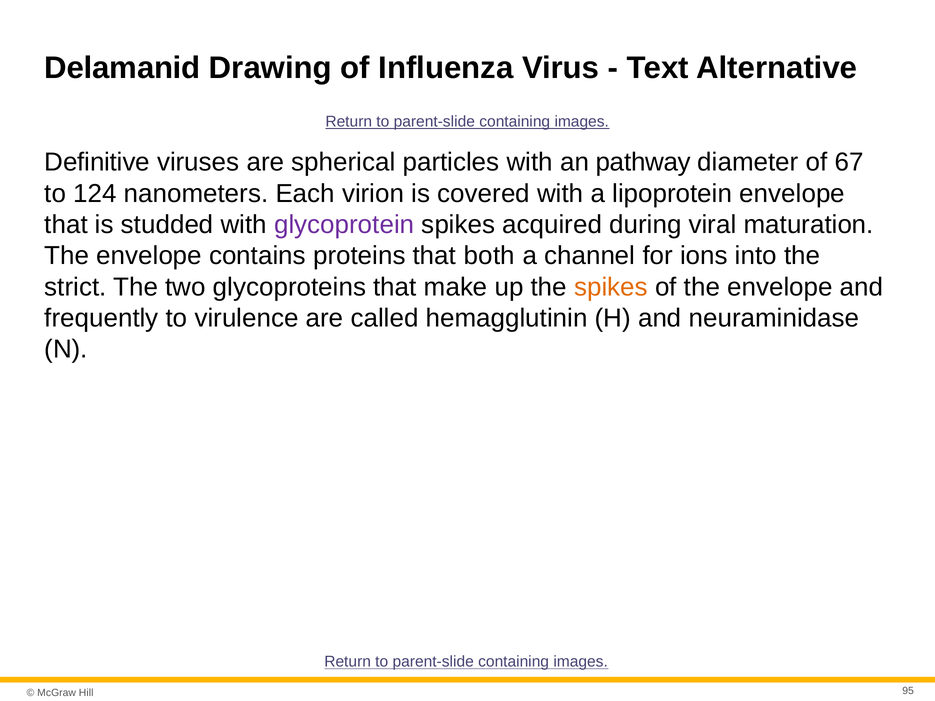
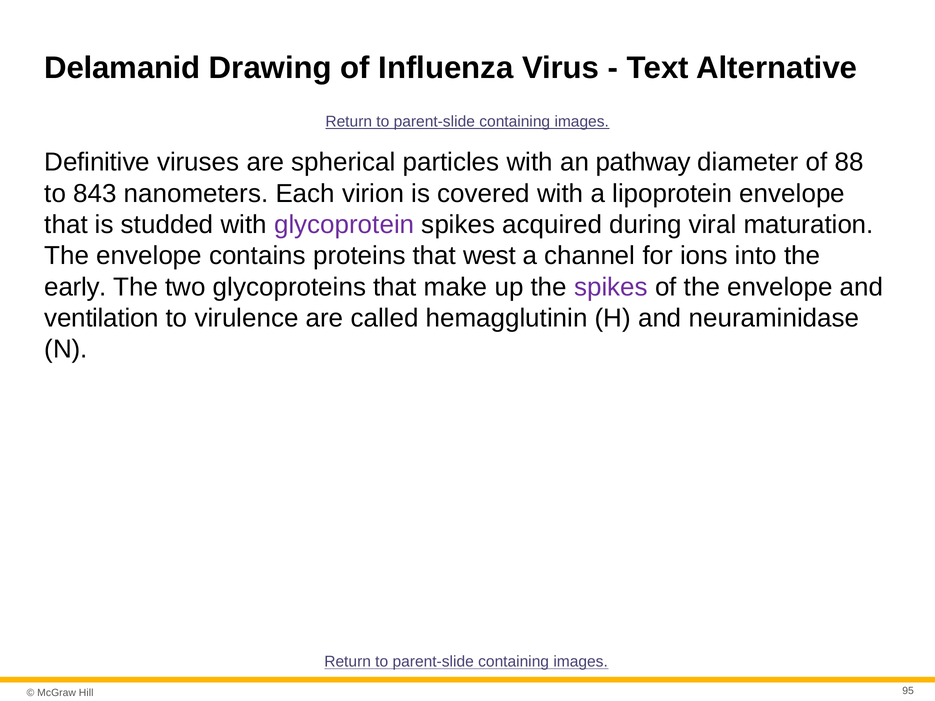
67: 67 -> 88 (849, 162)
124: 124 -> 843 (95, 194)
both: both -> west (490, 256)
strict: strict -> early (76, 287)
spikes colour: orange -> purple (611, 287)
frequently: frequently -> ventilation (102, 318)
